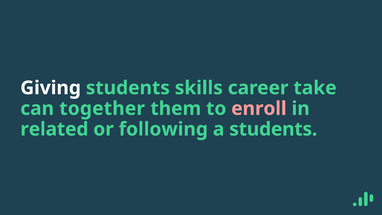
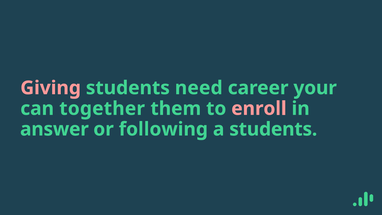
Giving colour: white -> pink (51, 88)
skills: skills -> need (199, 88)
take: take -> your (315, 88)
related: related -> answer (54, 129)
